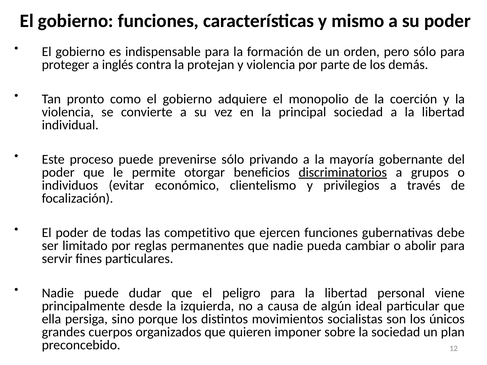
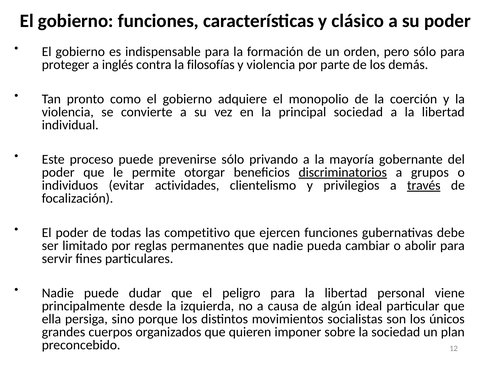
mismo: mismo -> clásico (358, 21)
protejan: protejan -> filosofías (211, 65)
económico: económico -> actividades (187, 185)
través underline: none -> present (424, 185)
